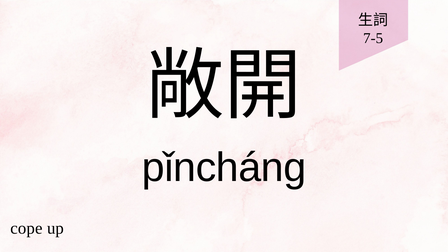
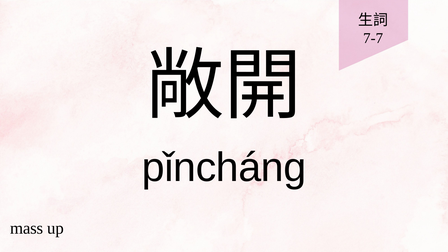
7-5: 7-5 -> 7-7 (373, 38)
cope: cope -> mass (27, 228)
